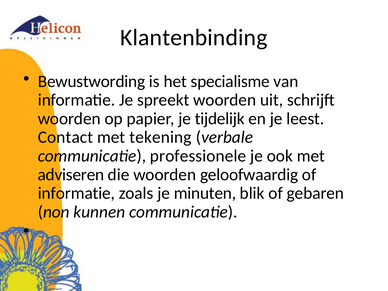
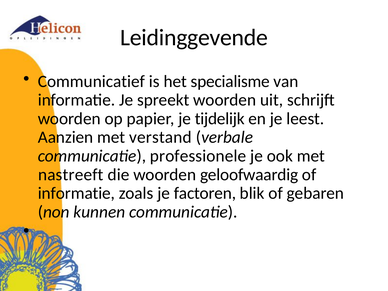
Klantenbinding: Klantenbinding -> Leidinggevende (194, 38)
Bewustwording: Bewustwording -> Communicatief (91, 81)
Contact: Contact -> Aanzien (66, 137)
tekening: tekening -> verstand (160, 137)
adviseren: adviseren -> nastreeft (71, 175)
minuten: minuten -> factoren (205, 193)
